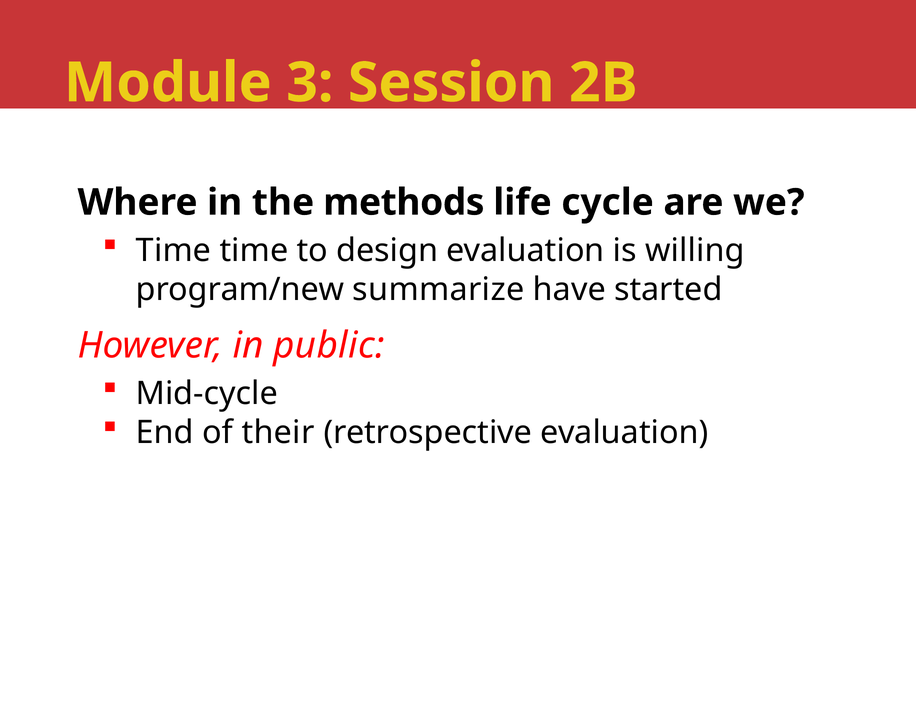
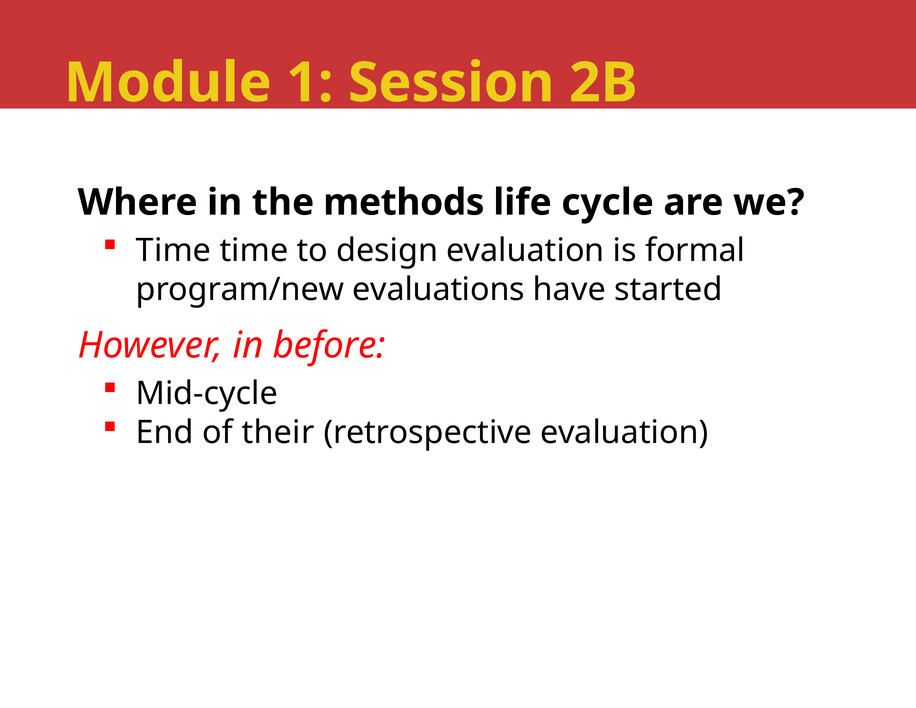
3: 3 -> 1 (310, 83)
willing: willing -> formal (695, 251)
summarize: summarize -> evaluations (439, 290)
public: public -> before (329, 345)
